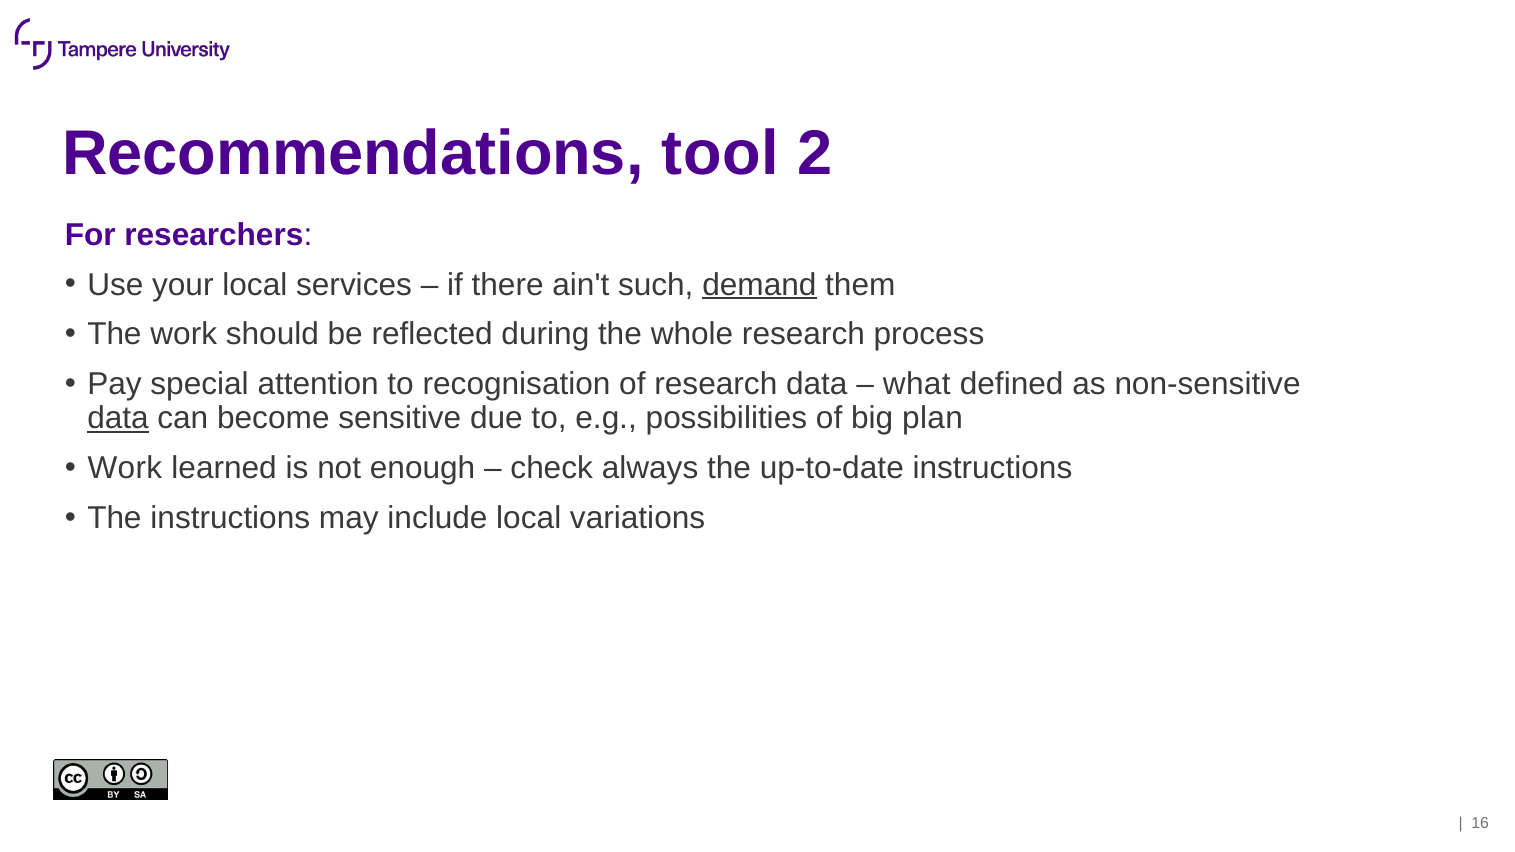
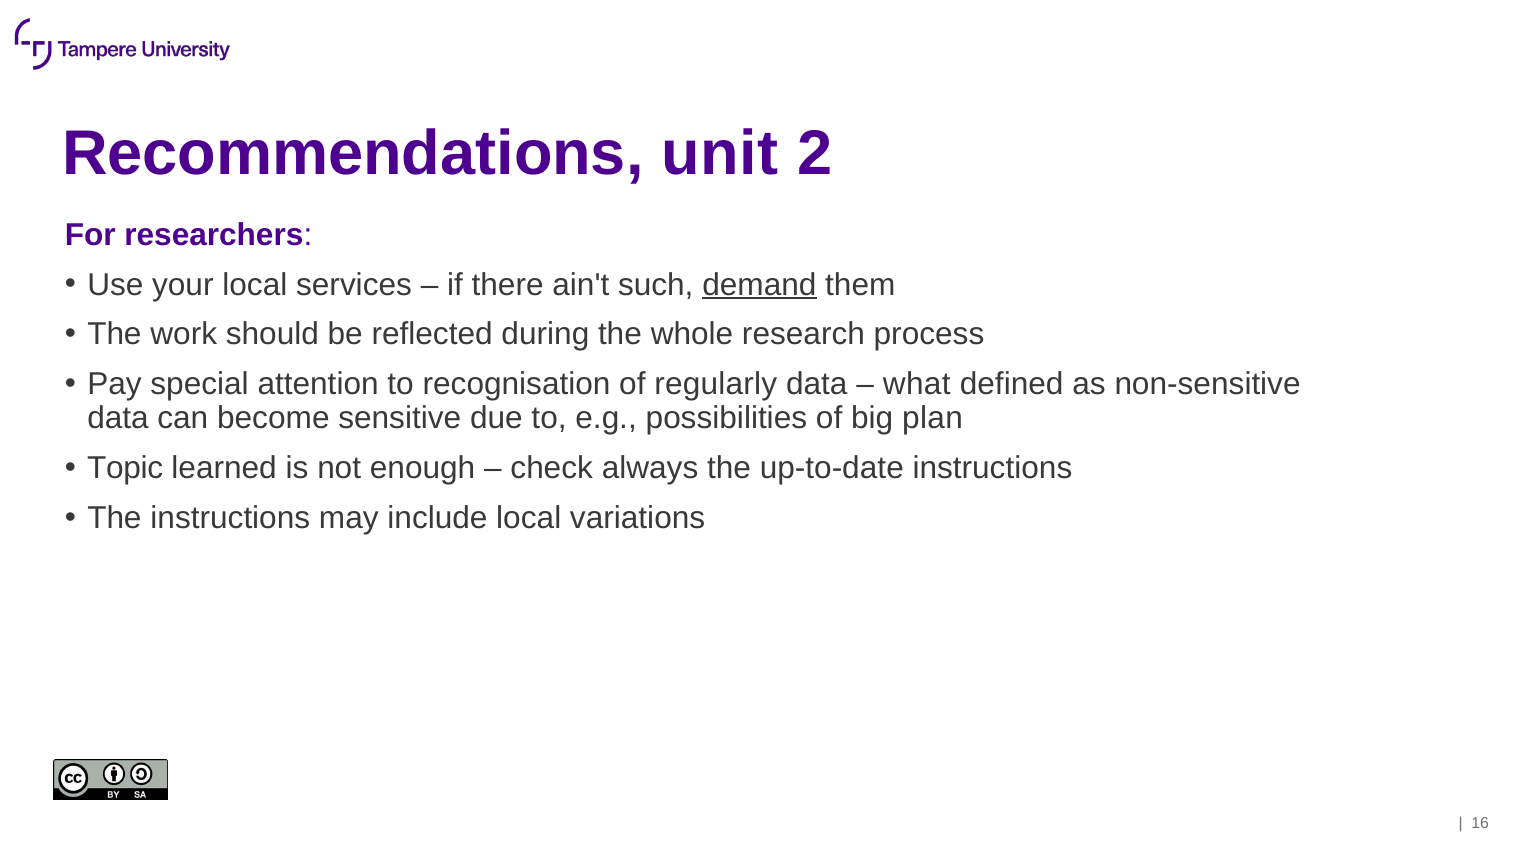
tool: tool -> unit (720, 153)
of research: research -> regularly (716, 384)
data underline: present -> none (118, 419)
Work: Work -> Topic (125, 469)
